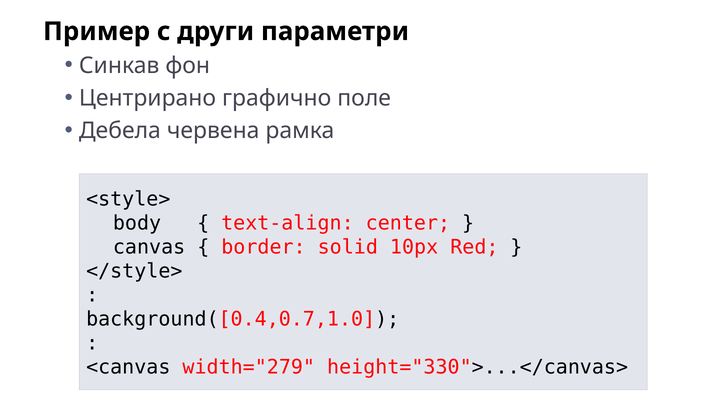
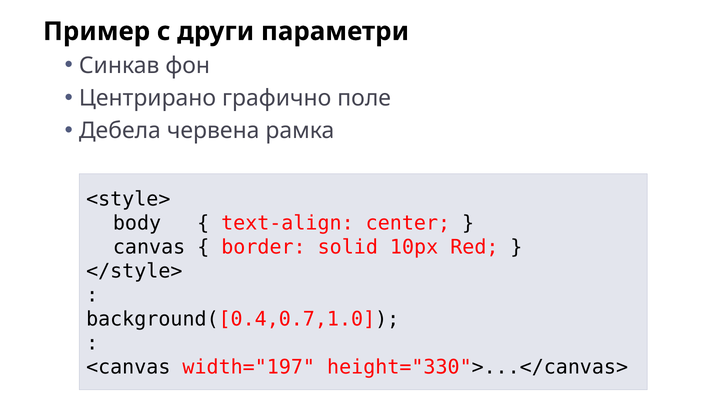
width="279: width="279 -> width="197 (249, 367)
